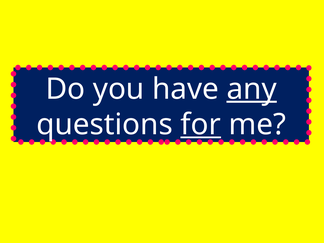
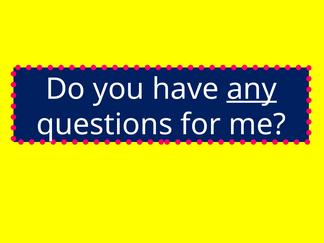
for underline: present -> none (201, 125)
